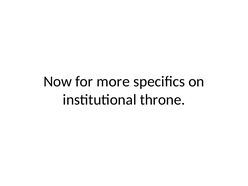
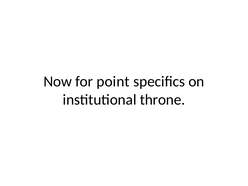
more: more -> point (113, 81)
